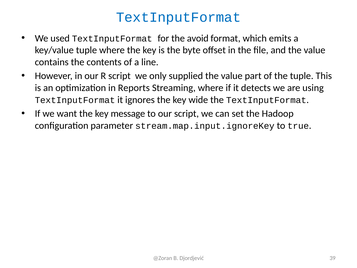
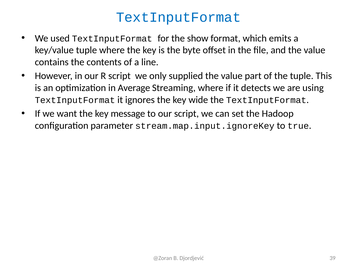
avoid: avoid -> show (198, 38)
Reports: Reports -> Average (134, 88)
